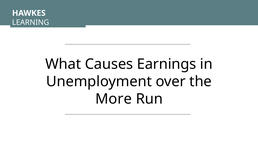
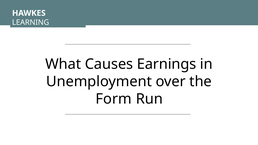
More: More -> Form (114, 99)
